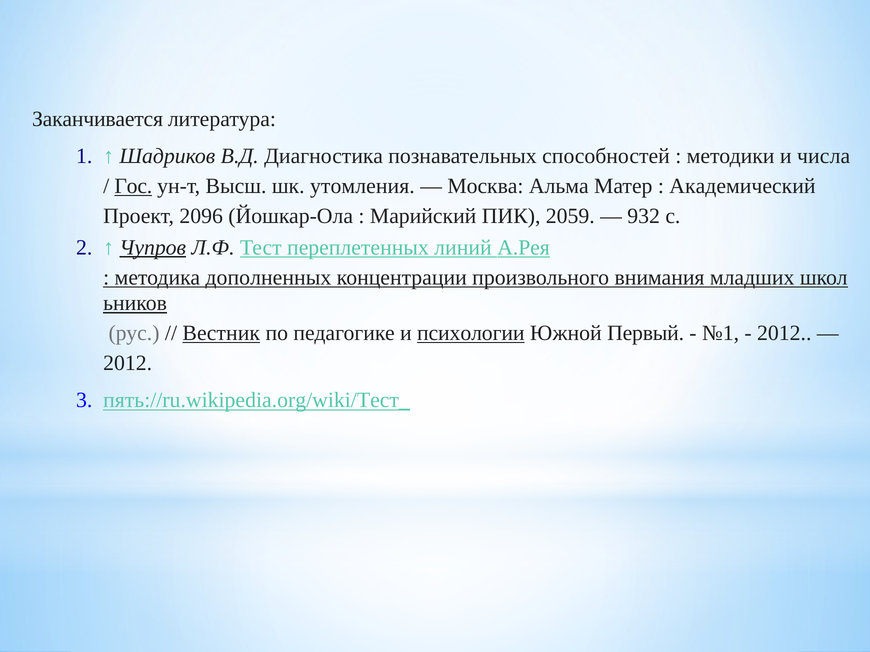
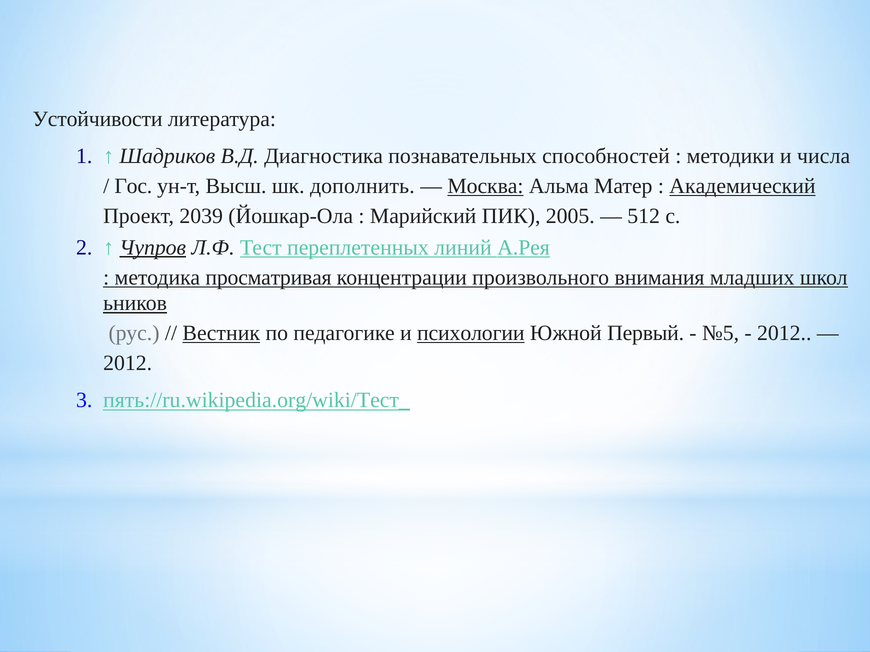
Заканчивается: Заканчивается -> Устойчивости (98, 119)
Гос underline: present -> none (133, 186)
утомления: утомления -> дополнить (362, 186)
Москва underline: none -> present (485, 186)
Академический underline: none -> present (742, 186)
2096: 2096 -> 2039 (201, 216)
2059: 2059 -> 2005 (570, 216)
932: 932 -> 512 (644, 216)
дополненных: дополненных -> просматривая (269, 278)
№1: №1 -> №5 (721, 333)
